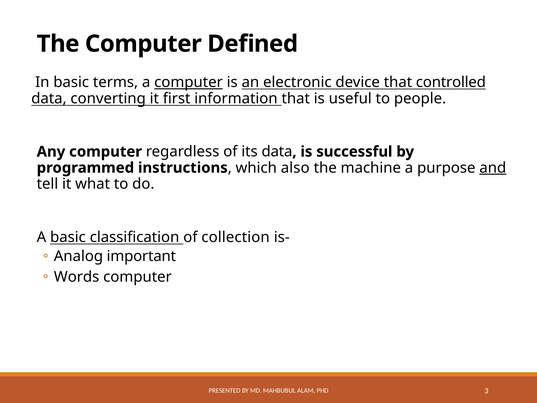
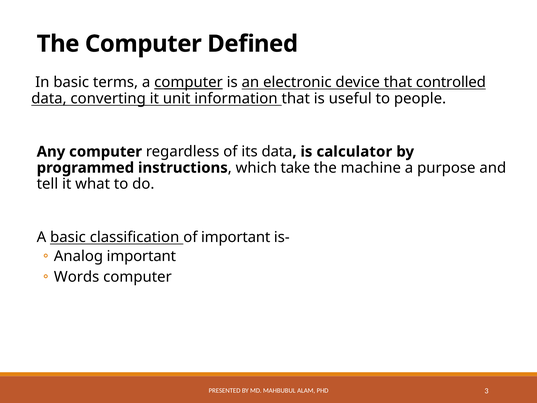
first: first -> unit (177, 98)
successful: successful -> calculator (354, 152)
also: also -> take (295, 168)
and underline: present -> none (493, 168)
of collection: collection -> important (236, 237)
